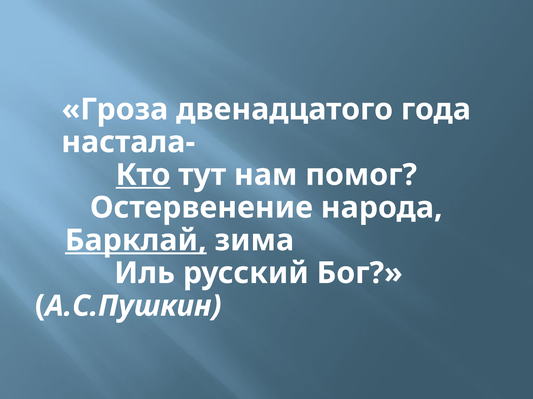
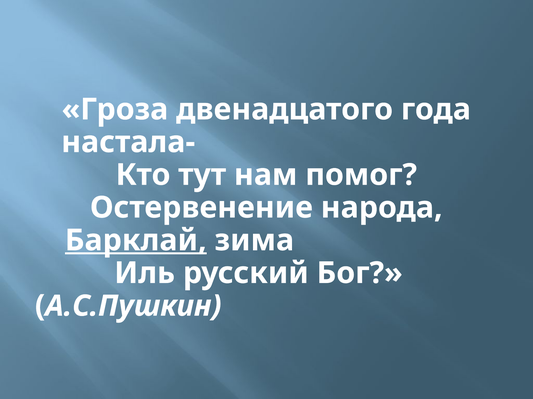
Кто underline: present -> none (143, 175)
